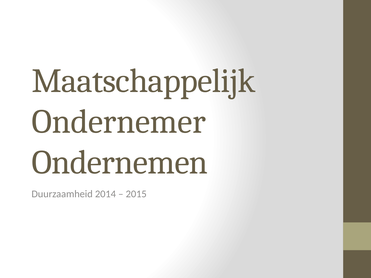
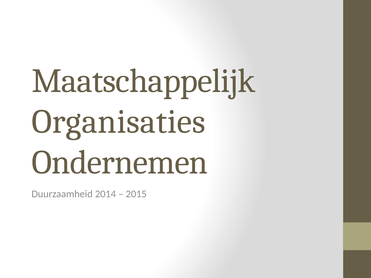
Ondernemer: Ondernemer -> Organisaties (119, 122)
